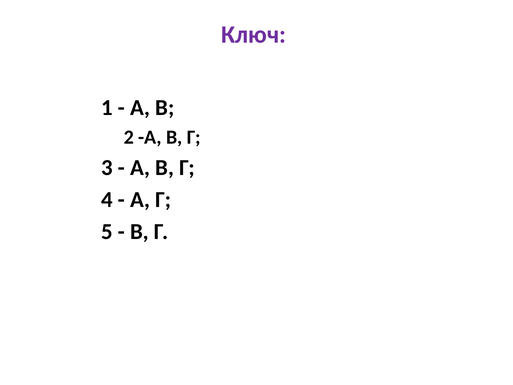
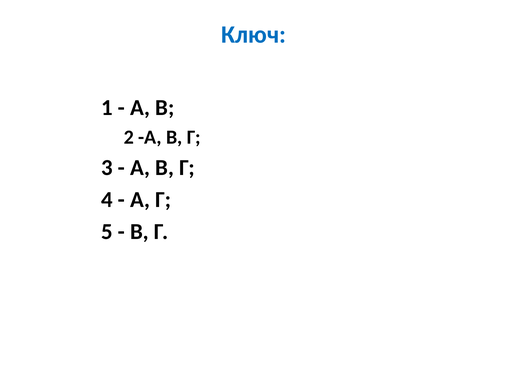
Ключ colour: purple -> blue (254, 35)
